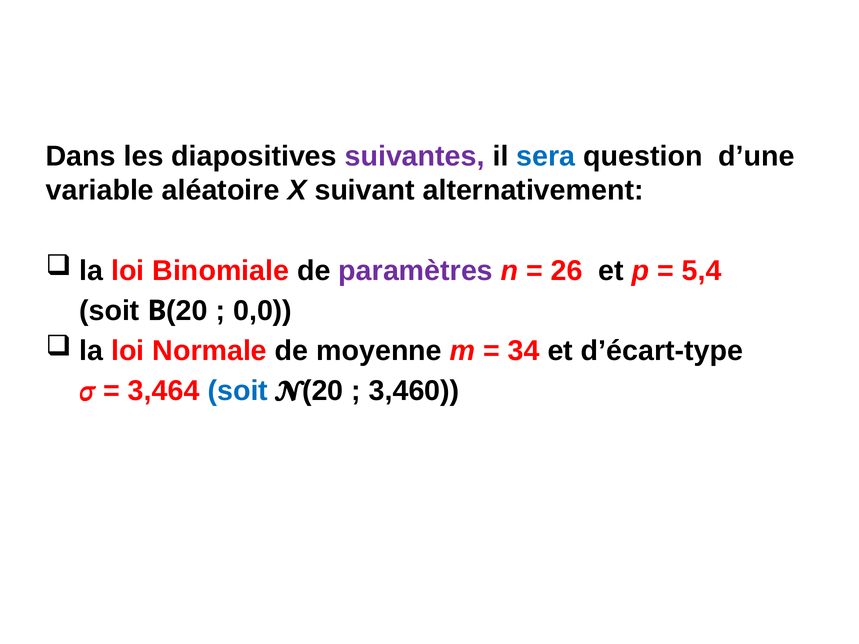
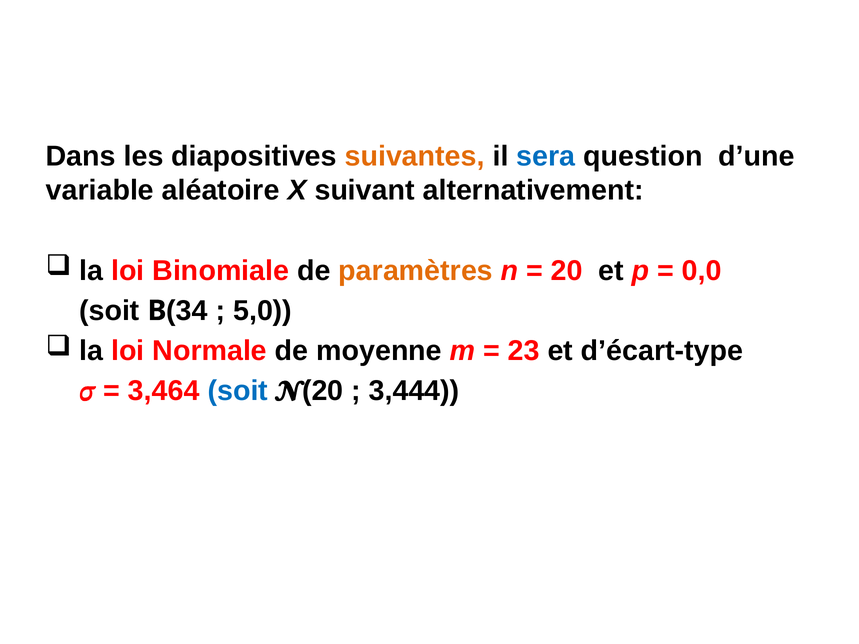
suivantes colour: purple -> orange (415, 156)
paramètres colour: purple -> orange (416, 271)
26: 26 -> 20 (567, 271)
5,4: 5,4 -> 0,0 (702, 271)
20: 20 -> 34 (187, 311)
0,0: 0,0 -> 5,0 (263, 311)
34: 34 -> 23 (524, 351)
3,460: 3,460 -> 3,444 (414, 391)
